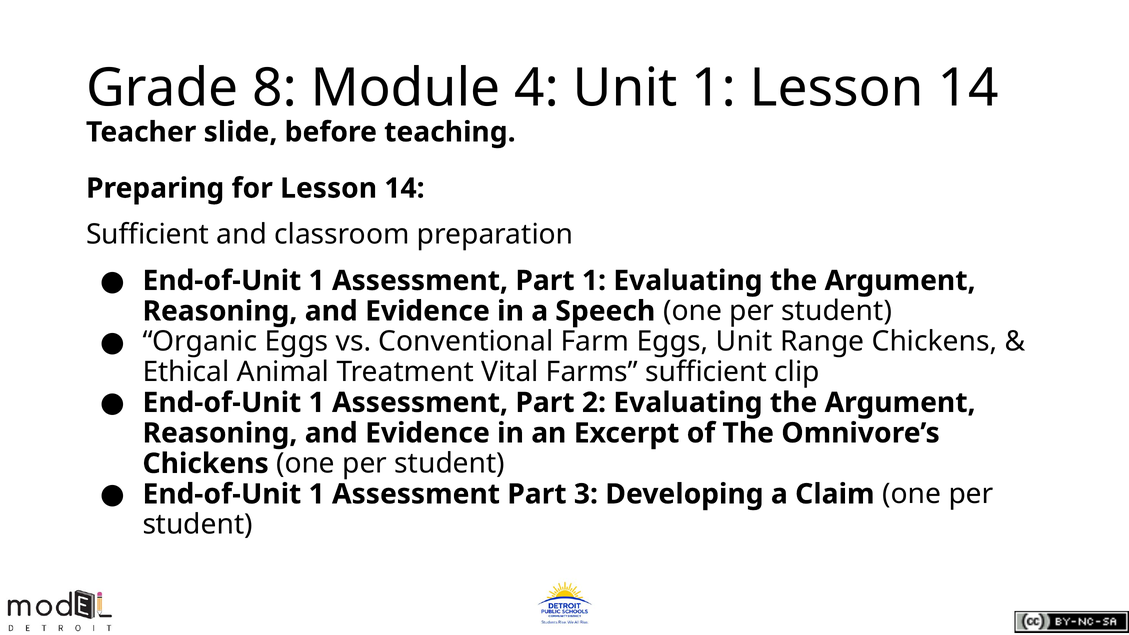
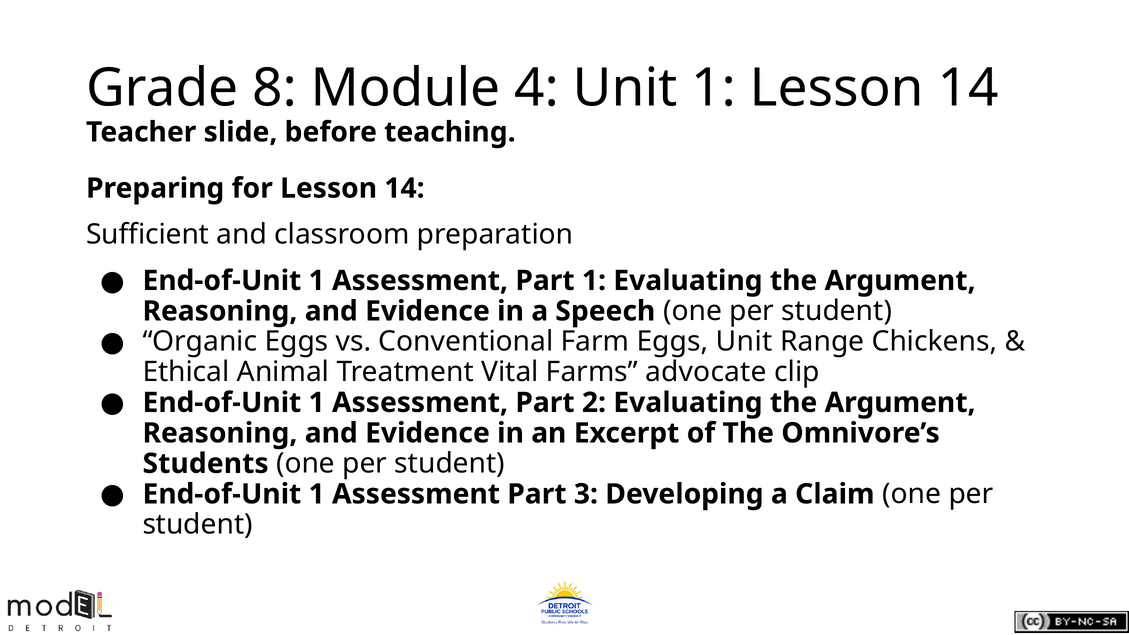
Farms sufficient: sufficient -> advocate (706, 372)
Chickens: Chickens -> Students (206, 464)
